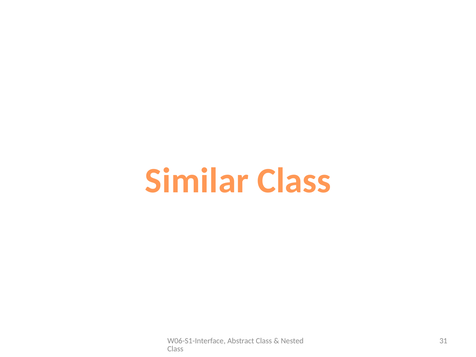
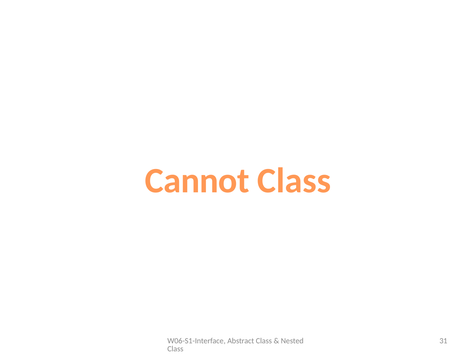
Similar: Similar -> Cannot (197, 181)
